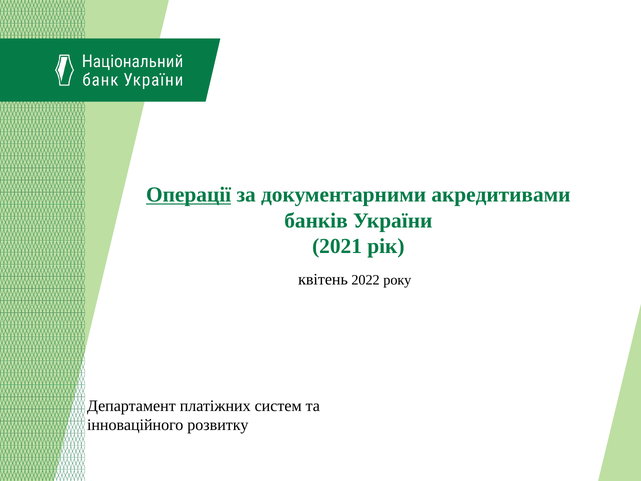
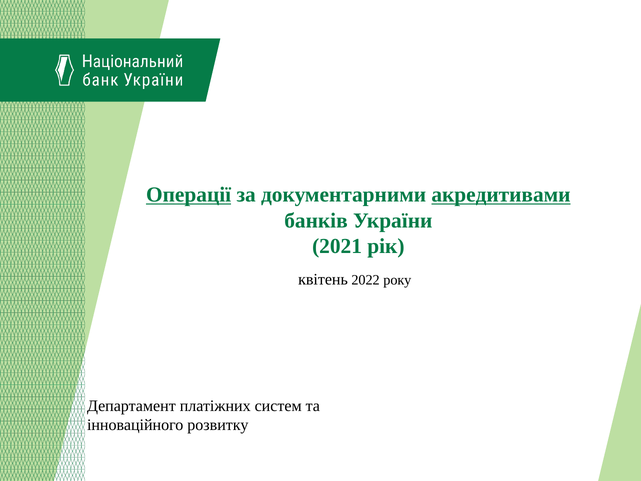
акредитивами underline: none -> present (501, 195)
